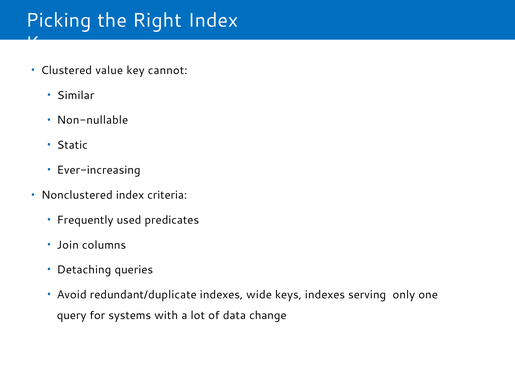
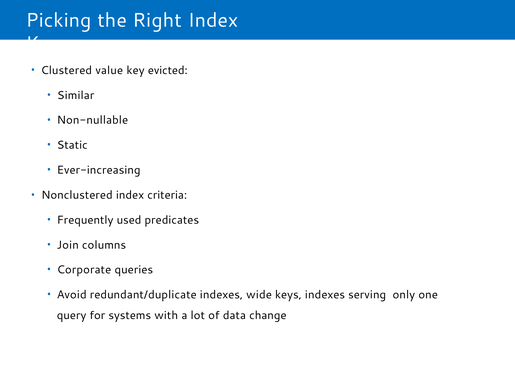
cannot: cannot -> evicted (168, 71)
Detaching: Detaching -> Corporate (84, 270)
